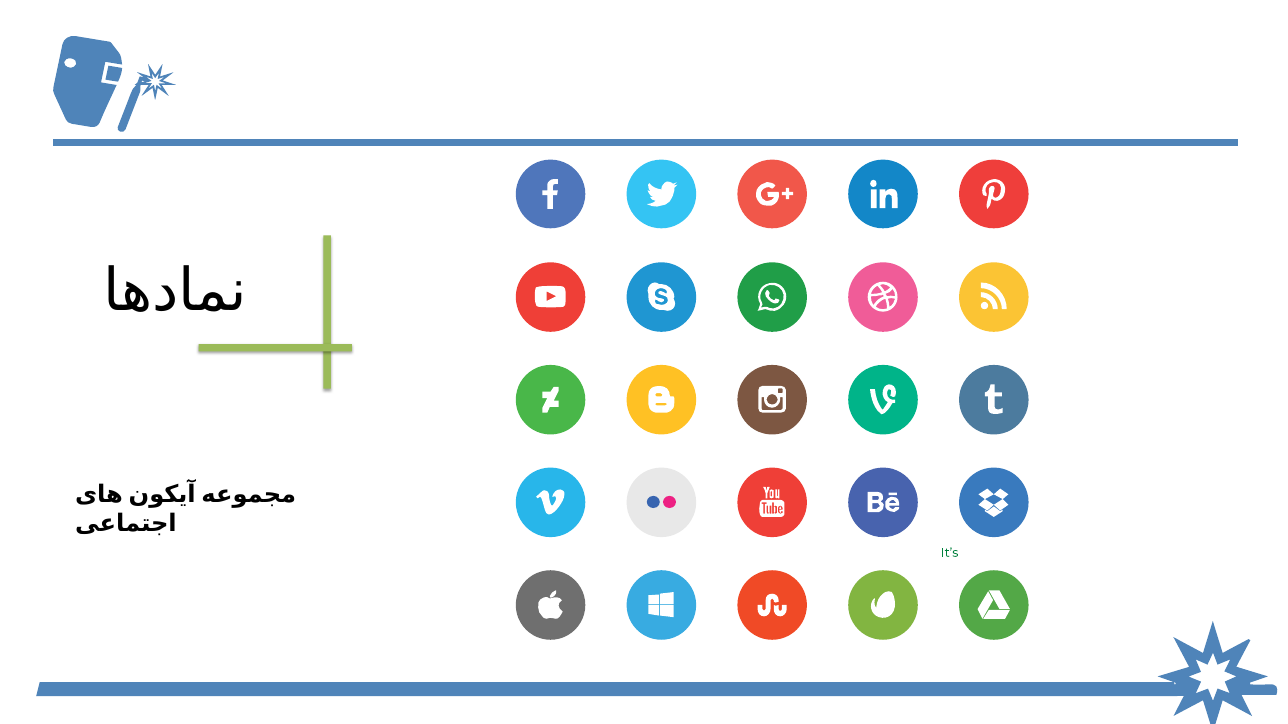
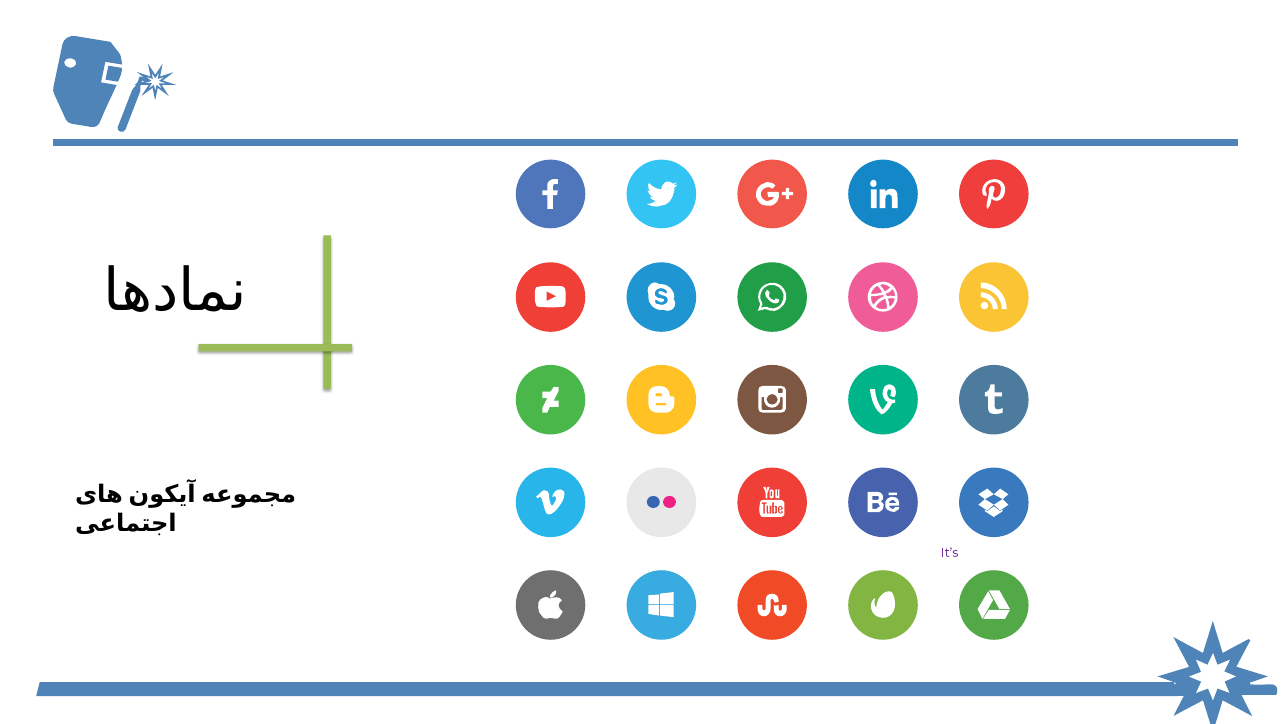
It’s colour: green -> purple (950, 553)
